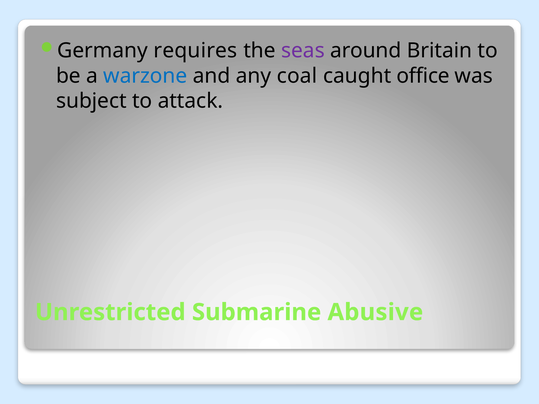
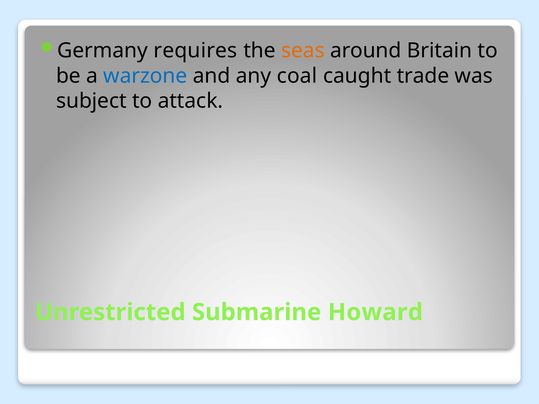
seas colour: purple -> orange (303, 51)
office: office -> trade (423, 76)
Abusive: Abusive -> Howard (375, 312)
